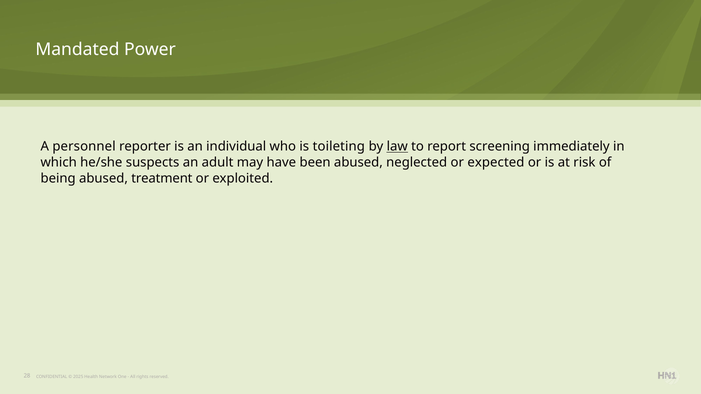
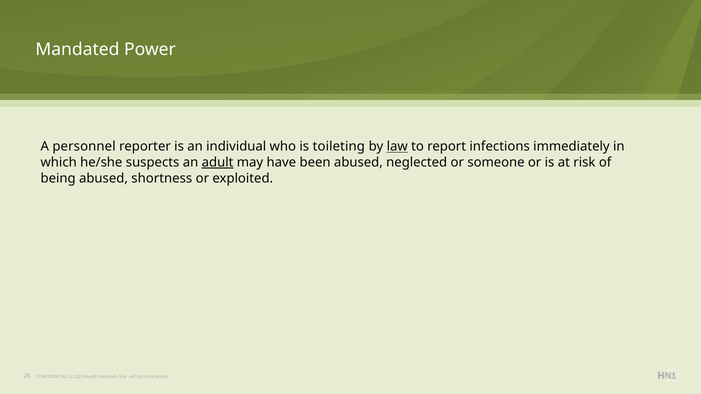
screening: screening -> infections (500, 147)
adult underline: none -> present (218, 163)
expected: expected -> someone (496, 163)
treatment: treatment -> shortness (162, 178)
